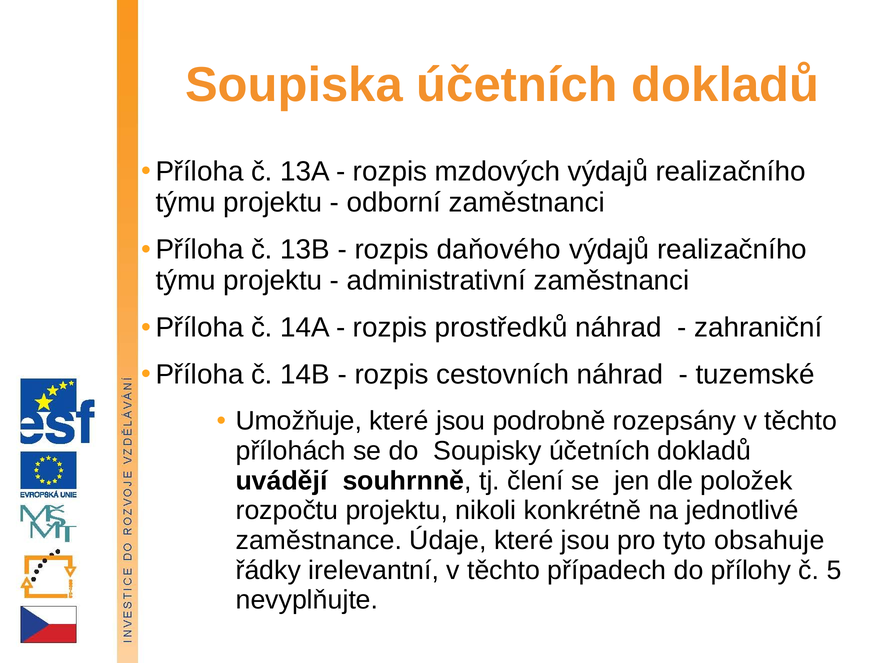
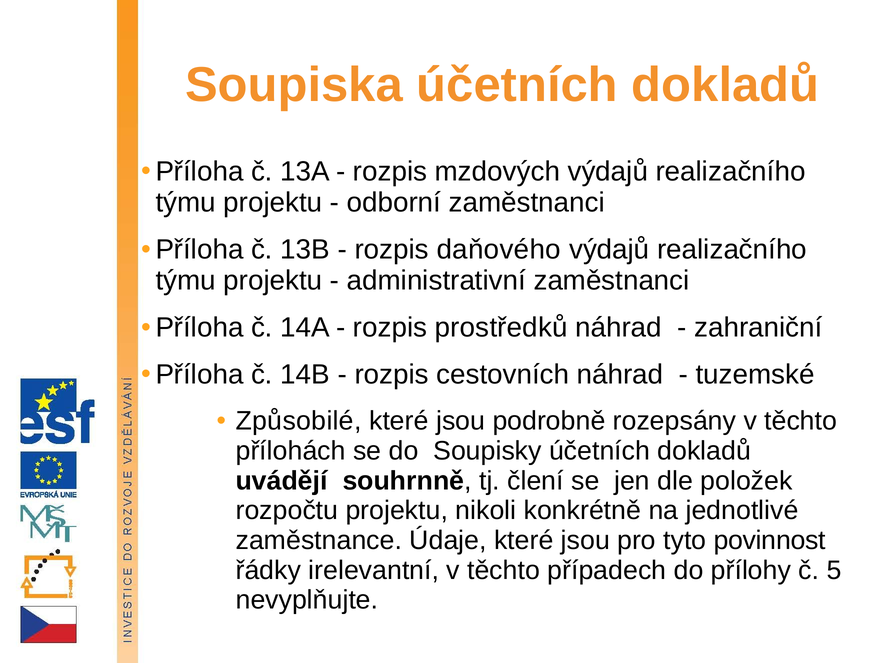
Umožňuje: Umožňuje -> Způsobilé (299, 421)
obsahuje: obsahuje -> povinnost (770, 540)
